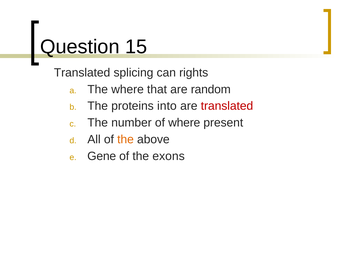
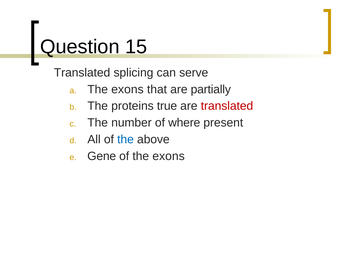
rights: rights -> serve (194, 72)
where: where -> exons (127, 89)
random: random -> partially (211, 89)
into: into -> true (167, 106)
the colour: orange -> blue (126, 139)
